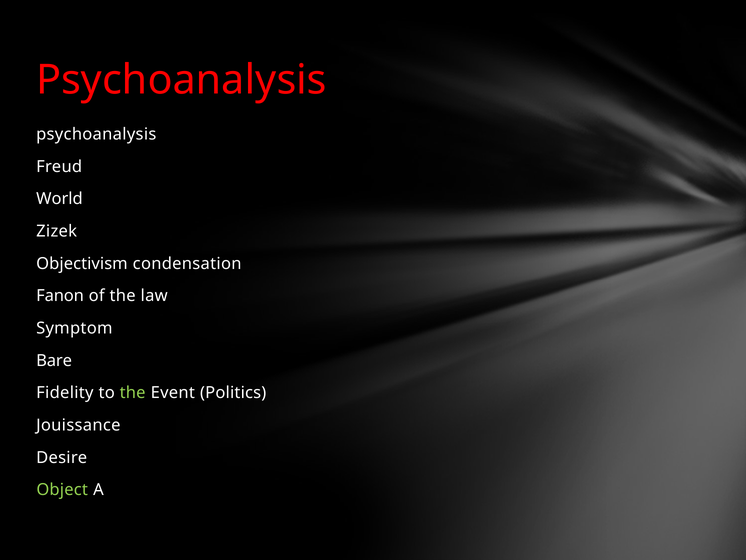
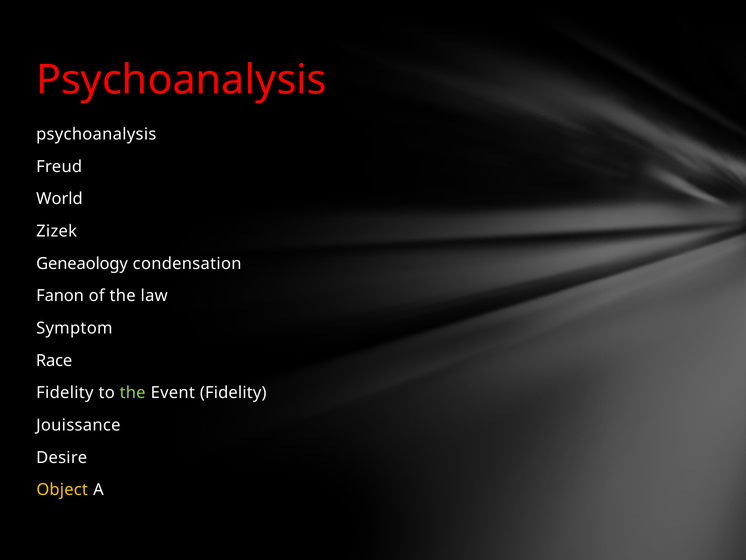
Objectivism: Objectivism -> Geneaology (82, 263)
Bare: Bare -> Race (54, 360)
Event Politics: Politics -> Fidelity (233, 393)
Object colour: light green -> yellow (62, 490)
